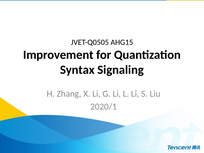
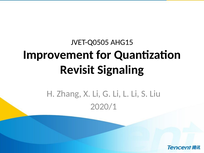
Syntax: Syntax -> Revisit (77, 70)
